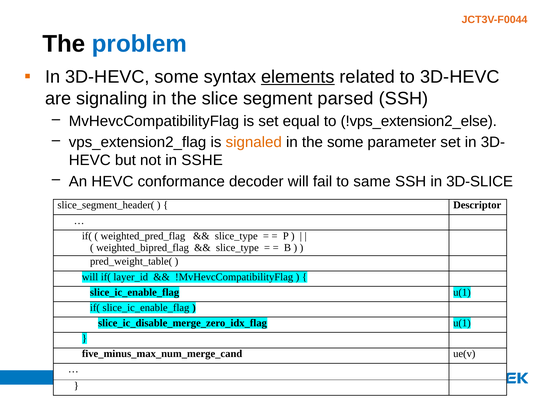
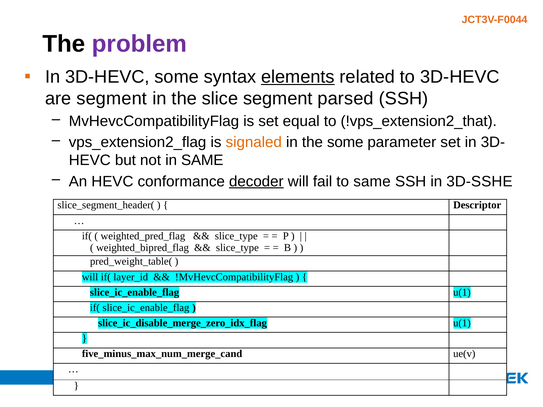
problem colour: blue -> purple (140, 44)
are signaling: signaling -> segment (112, 98)
!vps_extension2_else: !vps_extension2_else -> !vps_extension2_that (419, 121)
in SSHE: SSHE -> SAME (202, 160)
decoder underline: none -> present (256, 182)
3D-SLICE: 3D-SLICE -> 3D-SSHE (479, 182)
